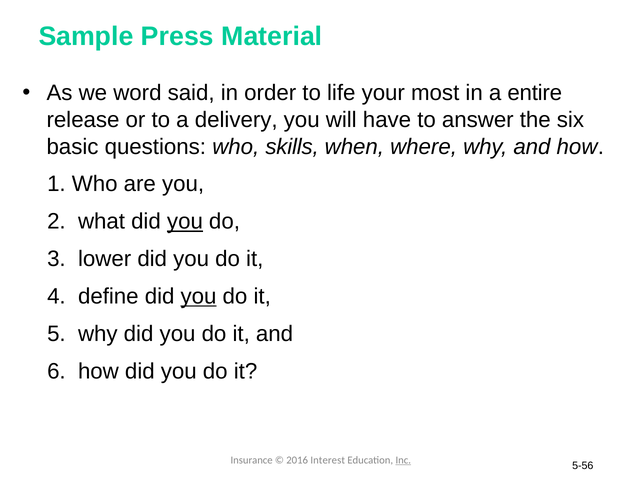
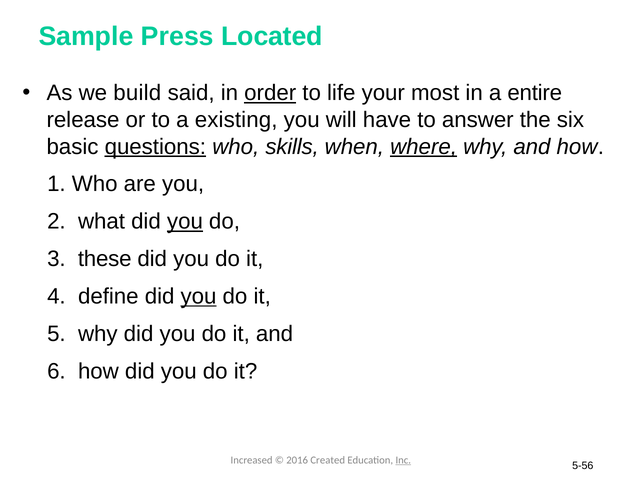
Material: Material -> Located (272, 37)
word: word -> build (137, 93)
order underline: none -> present (270, 93)
delivery: delivery -> existing (236, 120)
questions underline: none -> present (155, 147)
where underline: none -> present (424, 147)
lower: lower -> these (105, 259)
Insurance: Insurance -> Increased (252, 460)
Interest: Interest -> Created (328, 460)
